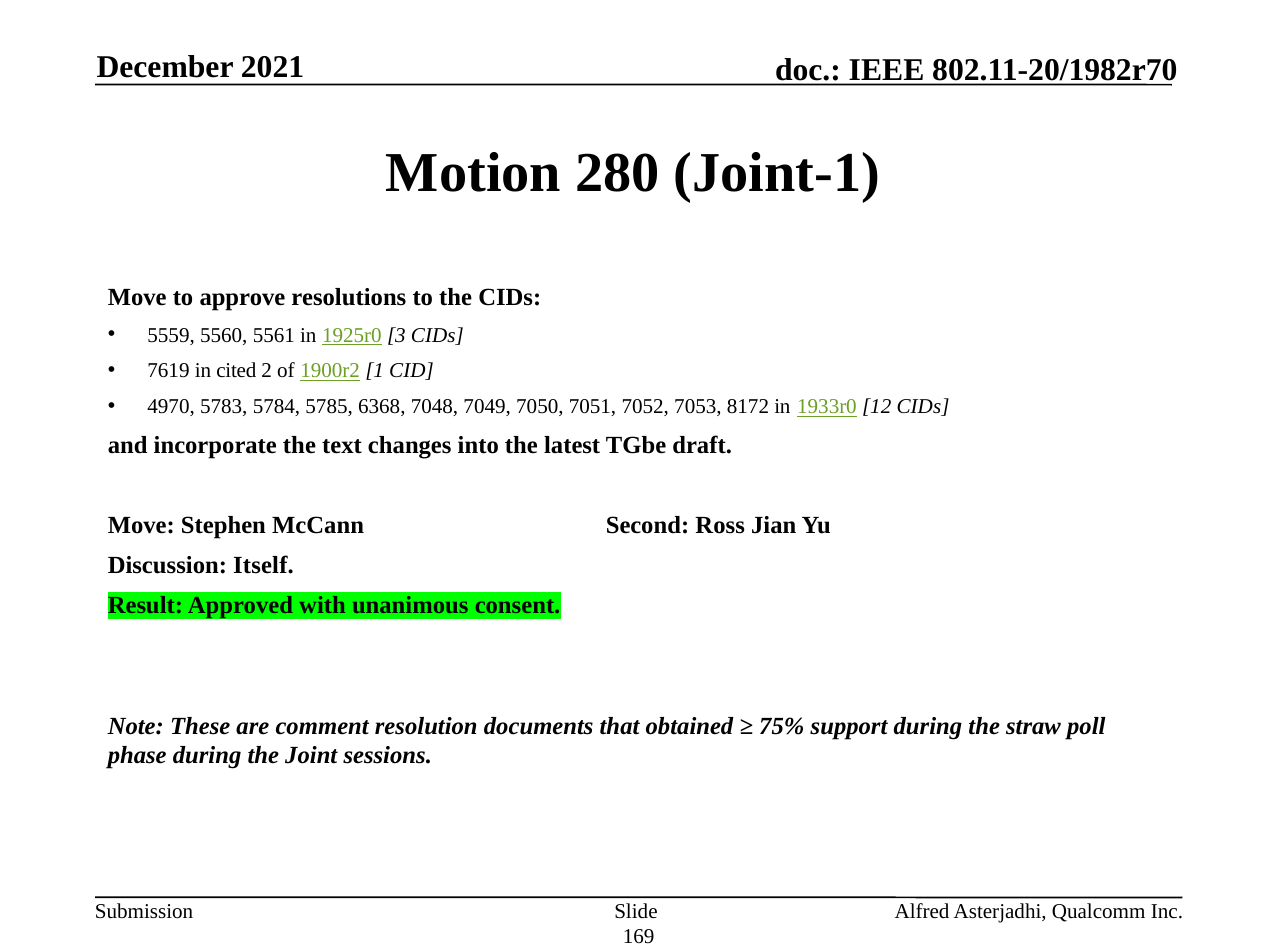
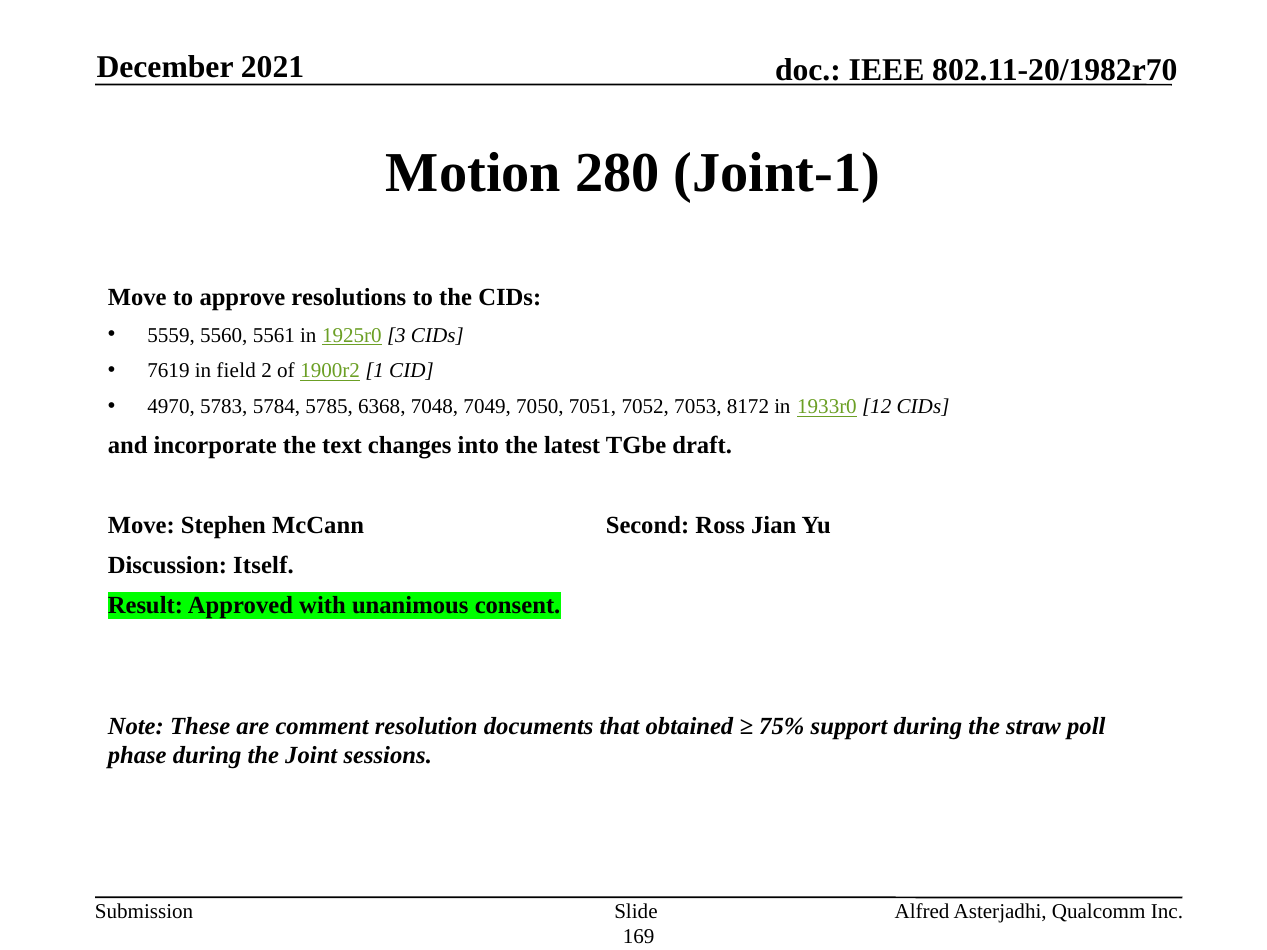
cited: cited -> field (236, 371)
